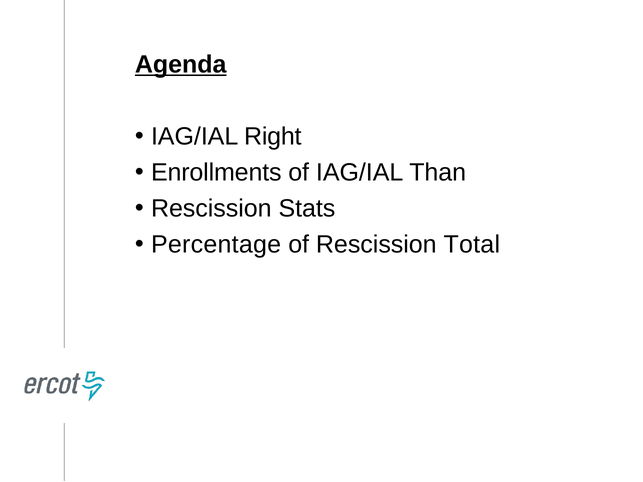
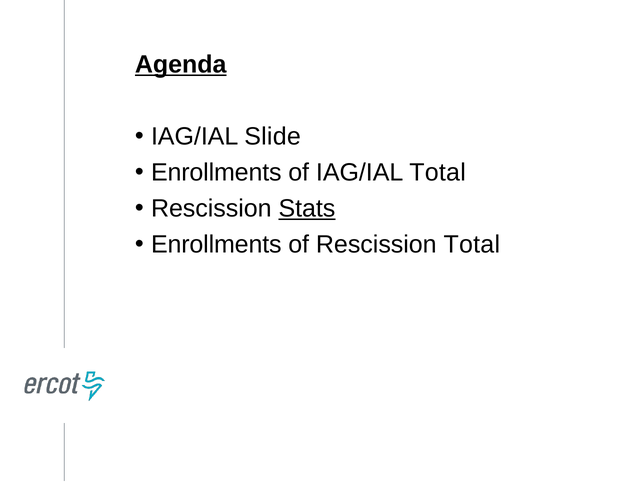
Right: Right -> Slide (273, 137)
IAG/IAL Than: Than -> Total (438, 173)
Stats underline: none -> present (307, 209)
Percentage: Percentage -> Enrollments (216, 244)
